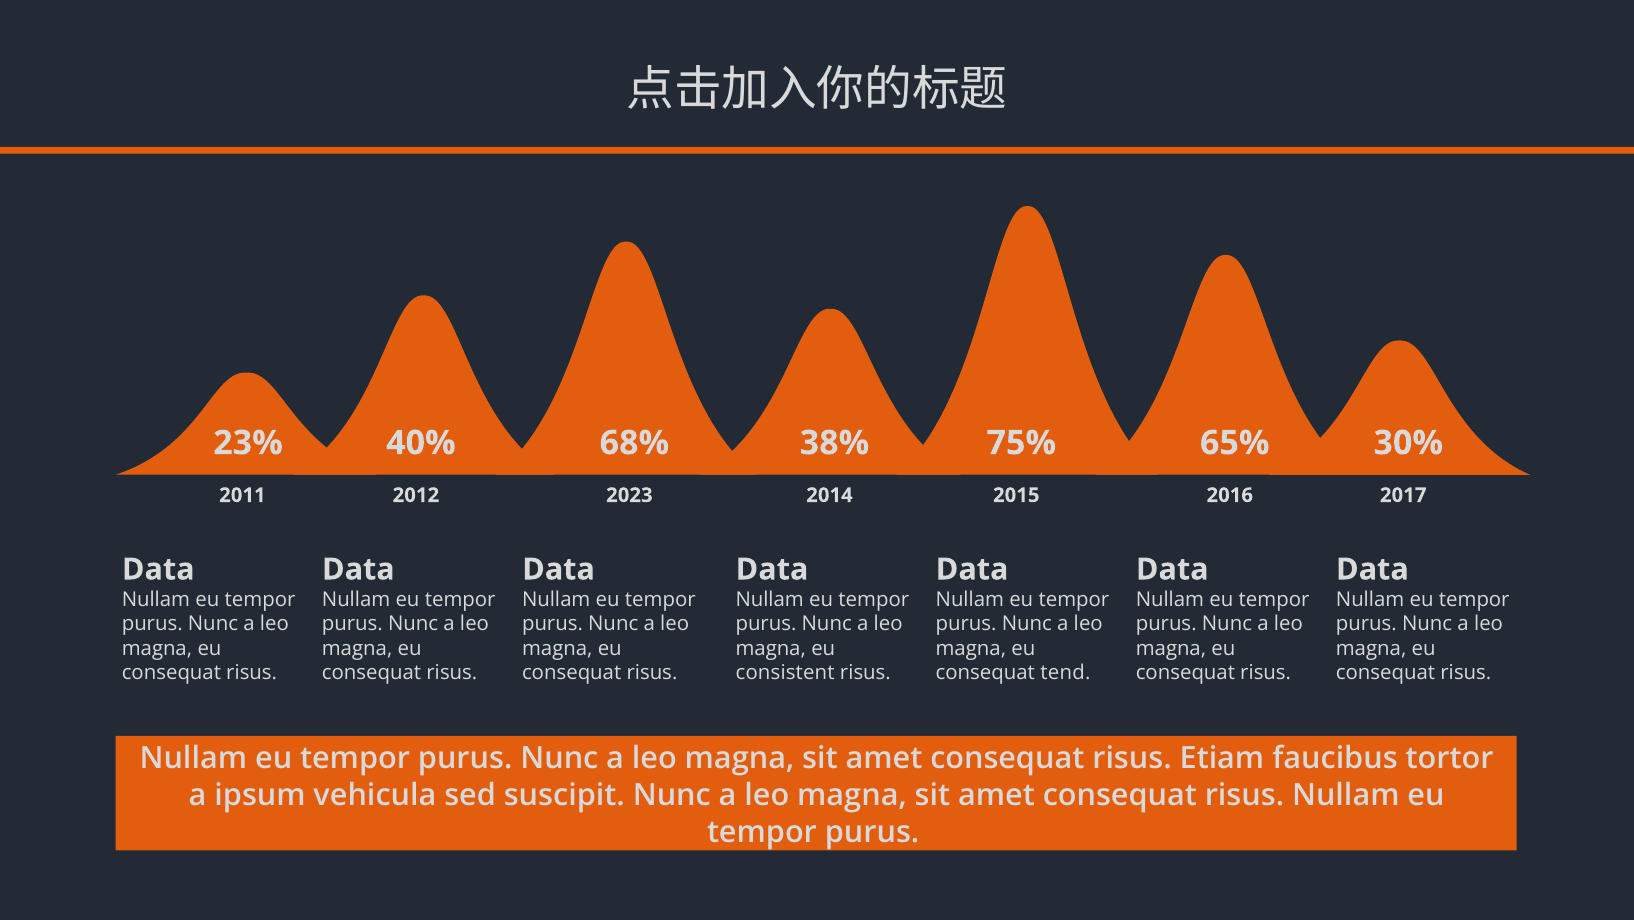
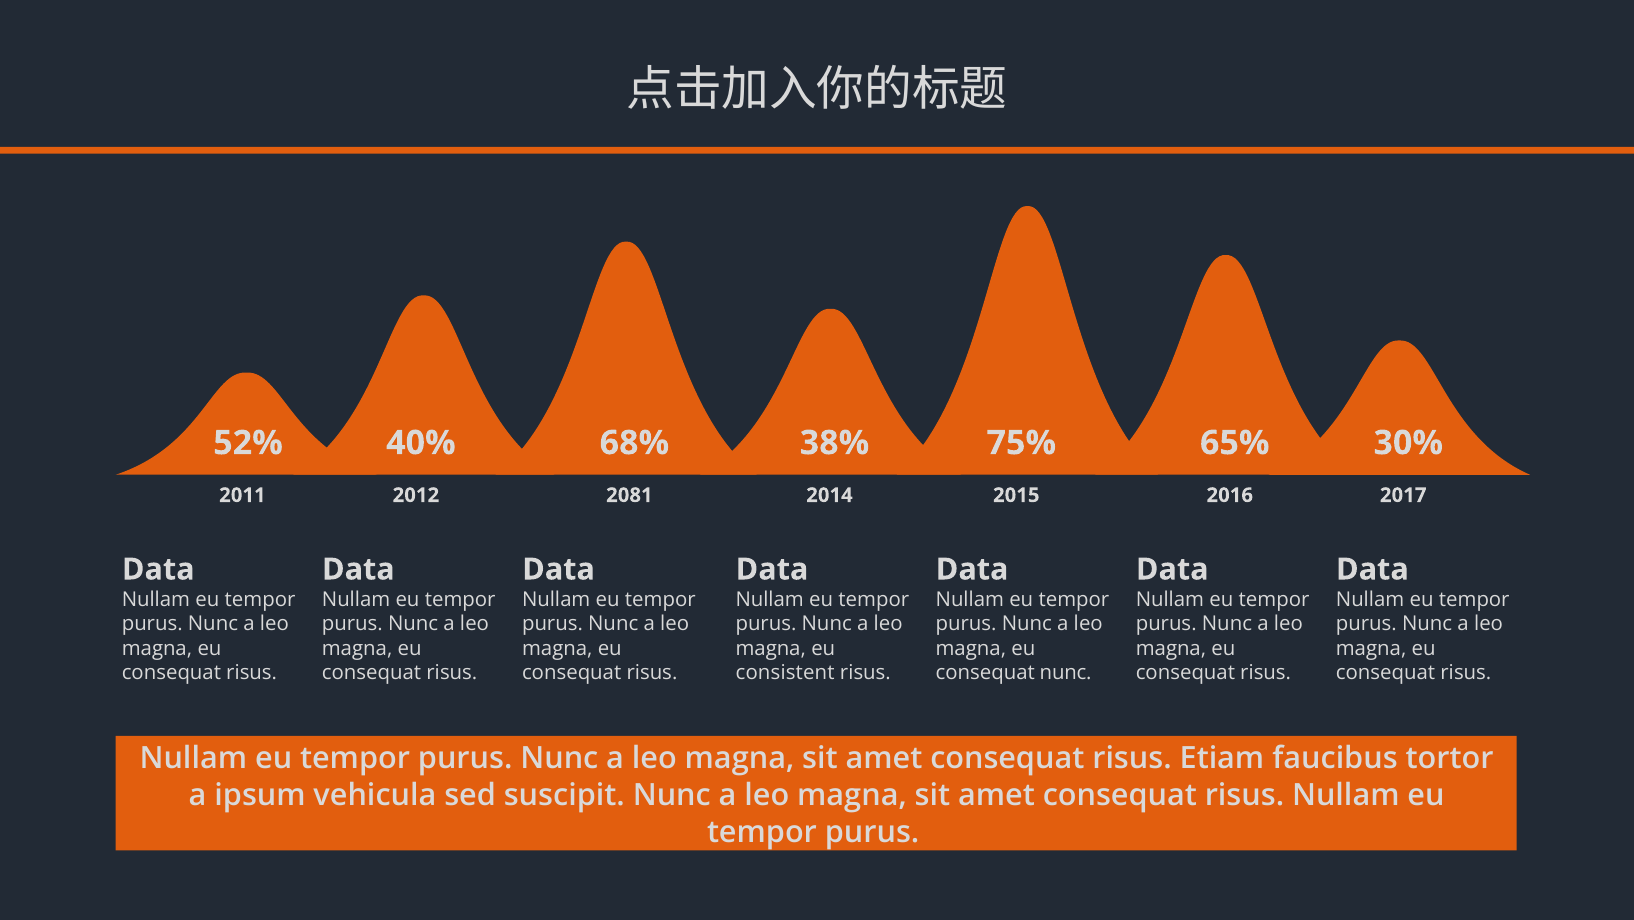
23%: 23% -> 52% (248, 443)
2023: 2023 -> 2081 (629, 495)
consequat tend: tend -> nunc (1066, 672)
